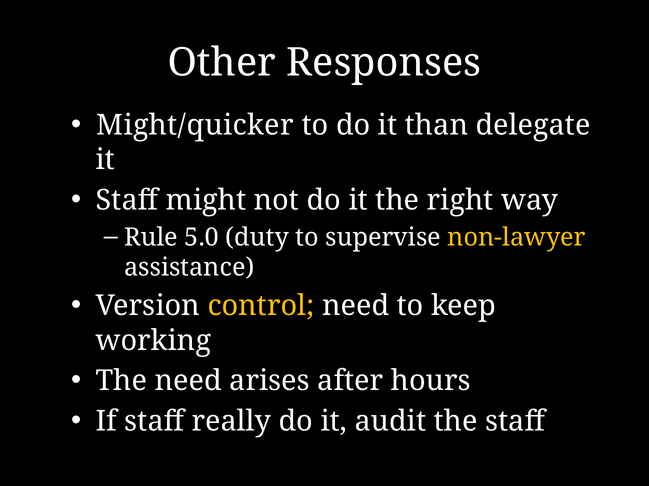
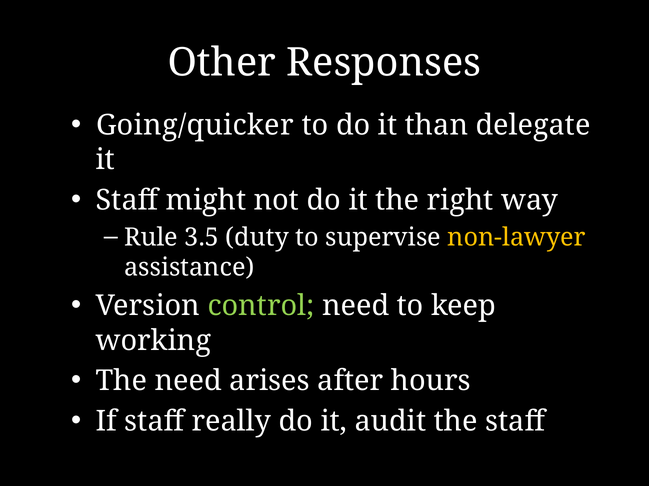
Might/quicker: Might/quicker -> Going/quicker (195, 125)
5.0: 5.0 -> 3.5 (202, 238)
control colour: yellow -> light green (261, 306)
